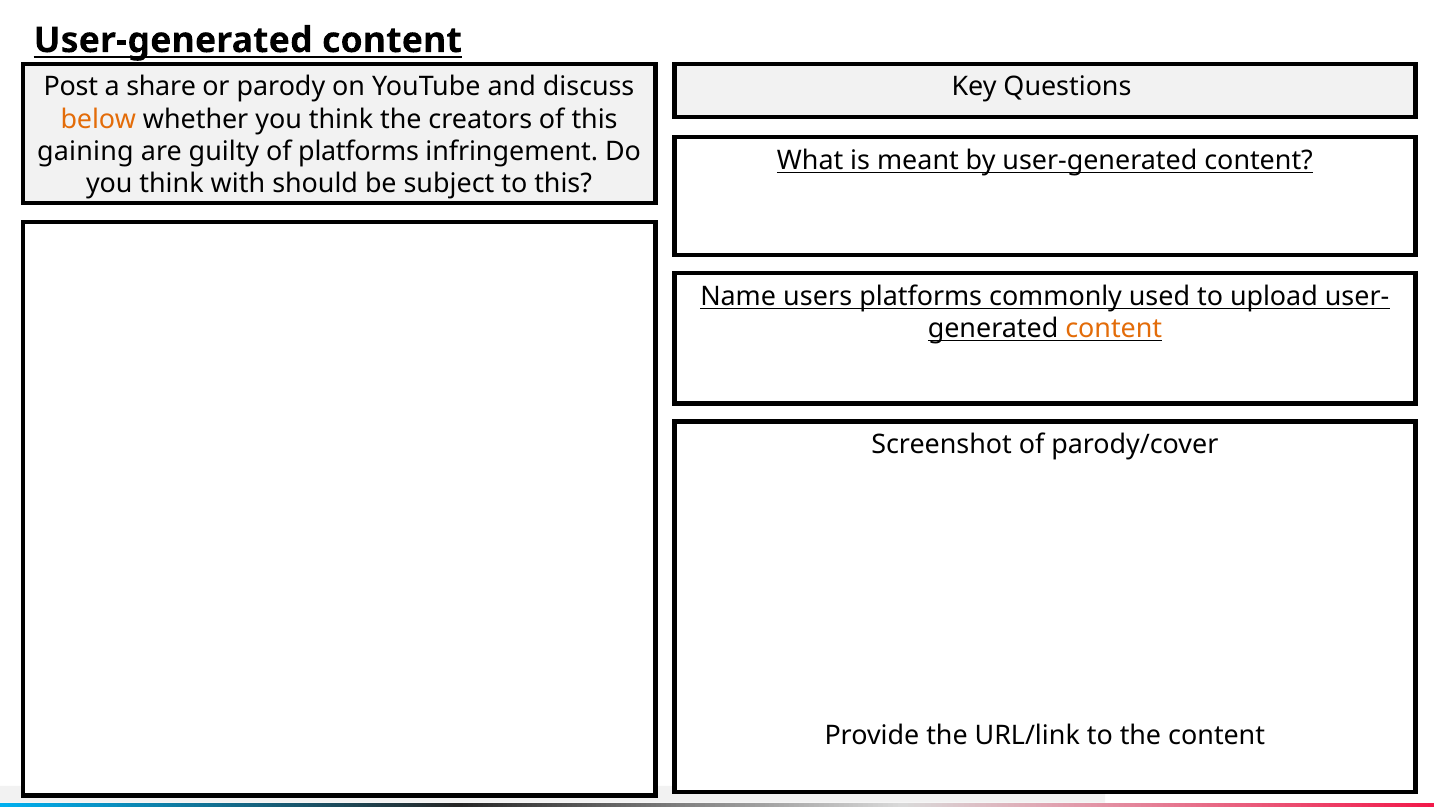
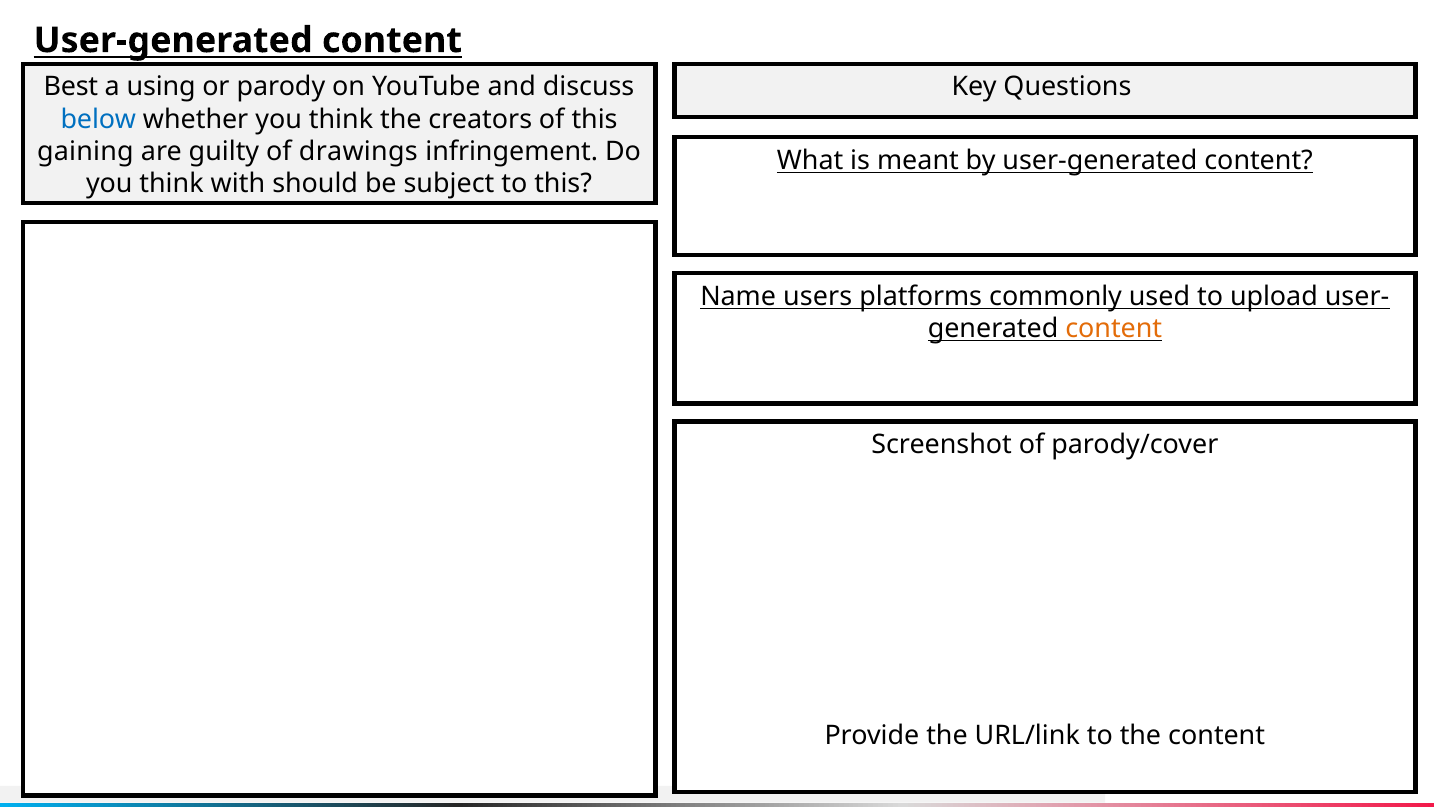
Post: Post -> Best (71, 87)
share: share -> using (161, 87)
below colour: orange -> blue (98, 119)
of platforms: platforms -> drawings (358, 152)
